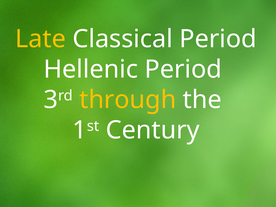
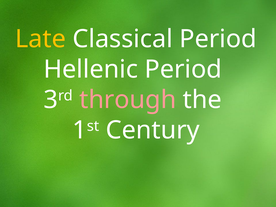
through colour: yellow -> pink (128, 100)
